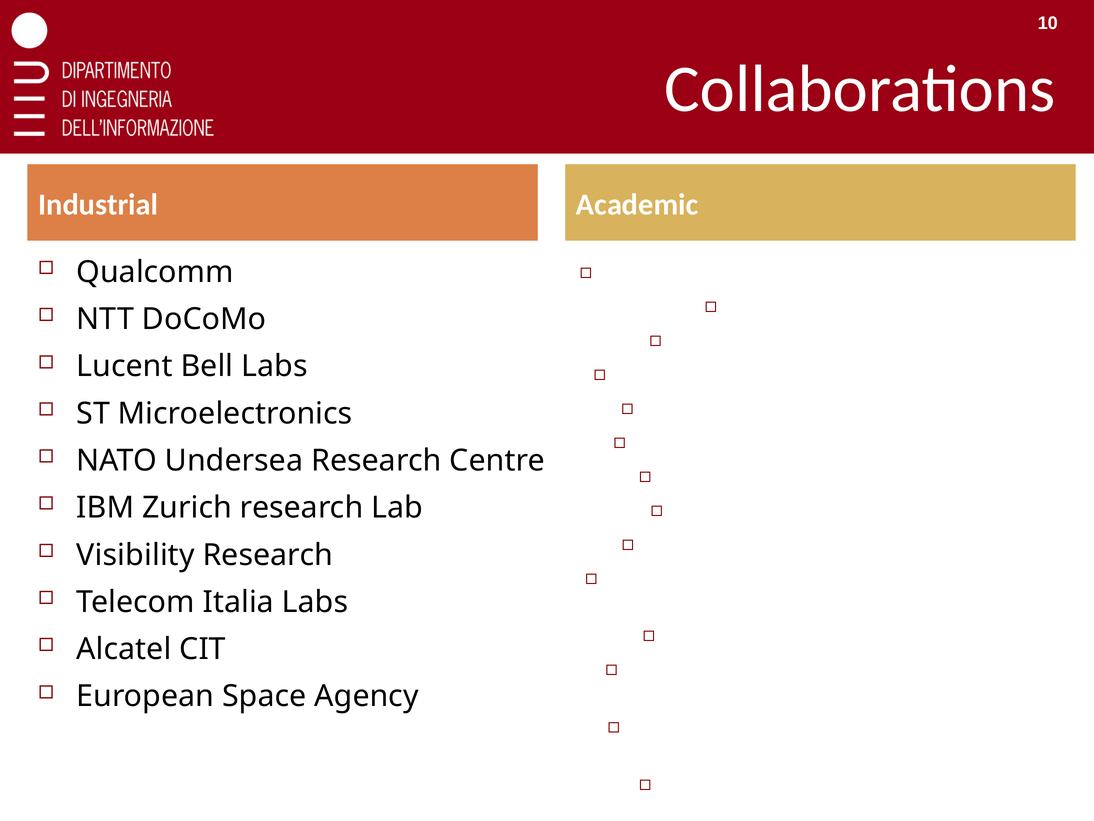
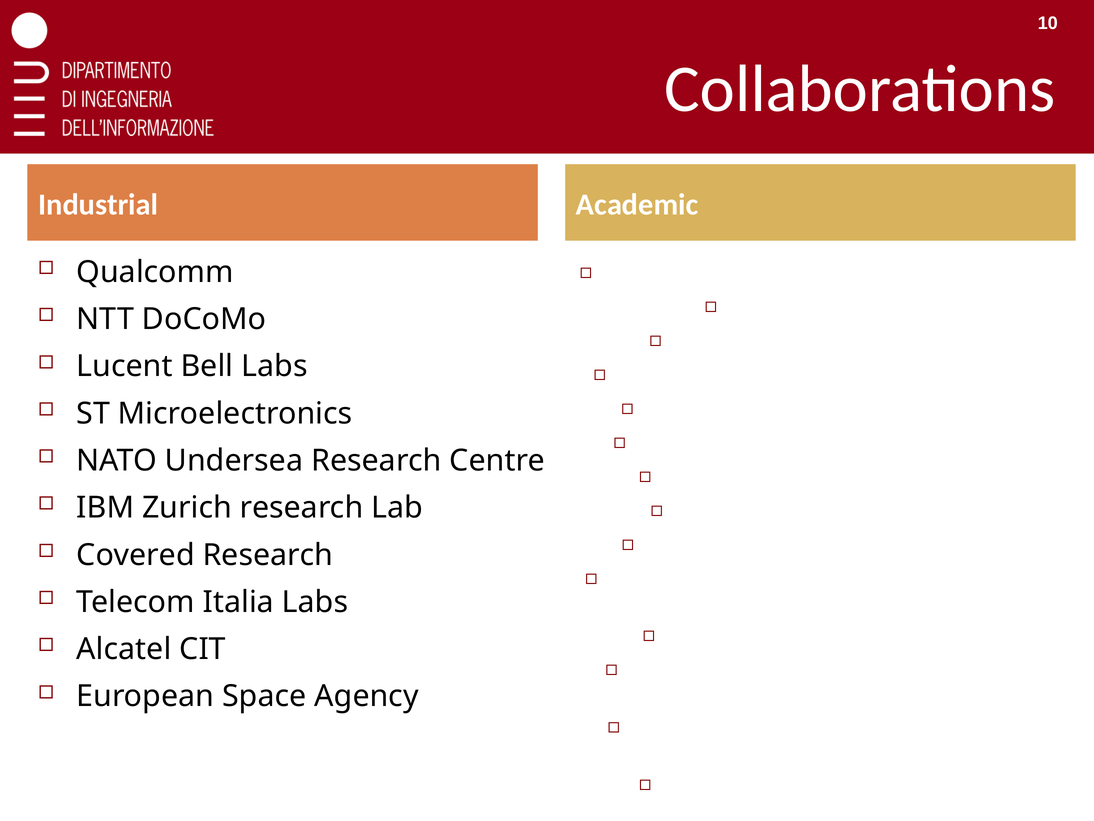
Visibility: Visibility -> Covered (136, 555)
